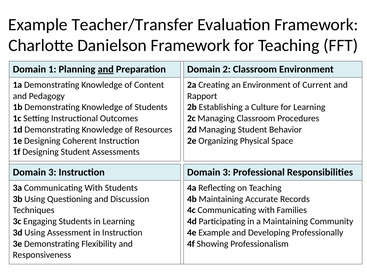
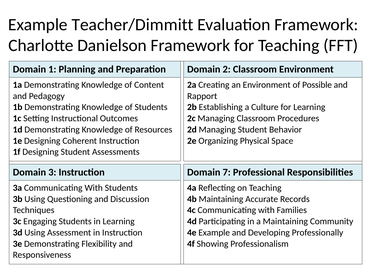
Teacher/Transfer: Teacher/Transfer -> Teacher/Dimmitt (132, 25)
and underline: present -> none (106, 69)
Current: Current -> Possible (317, 85)
Instruction Domain 3: 3 -> 7 (227, 172)
